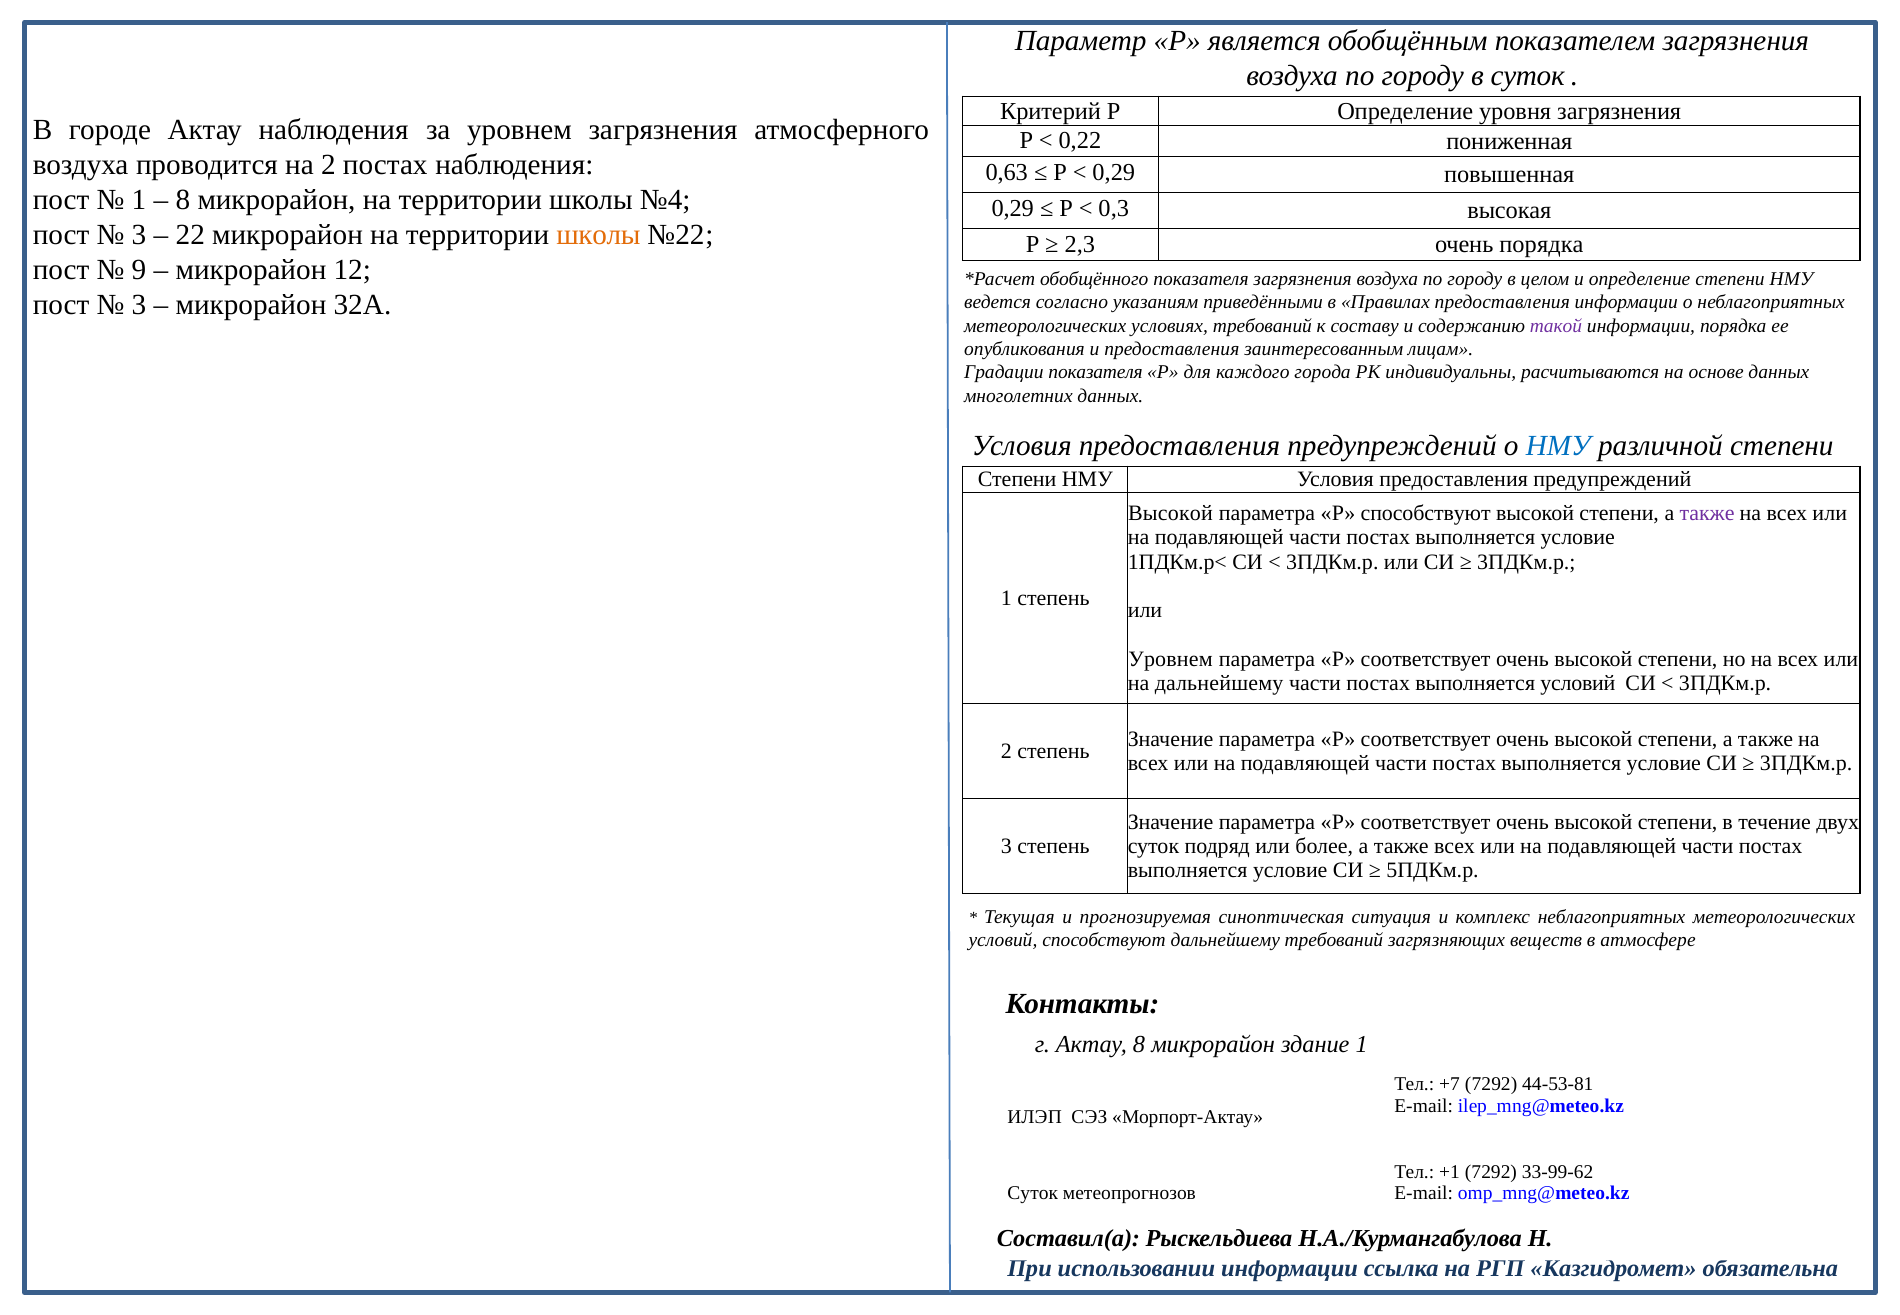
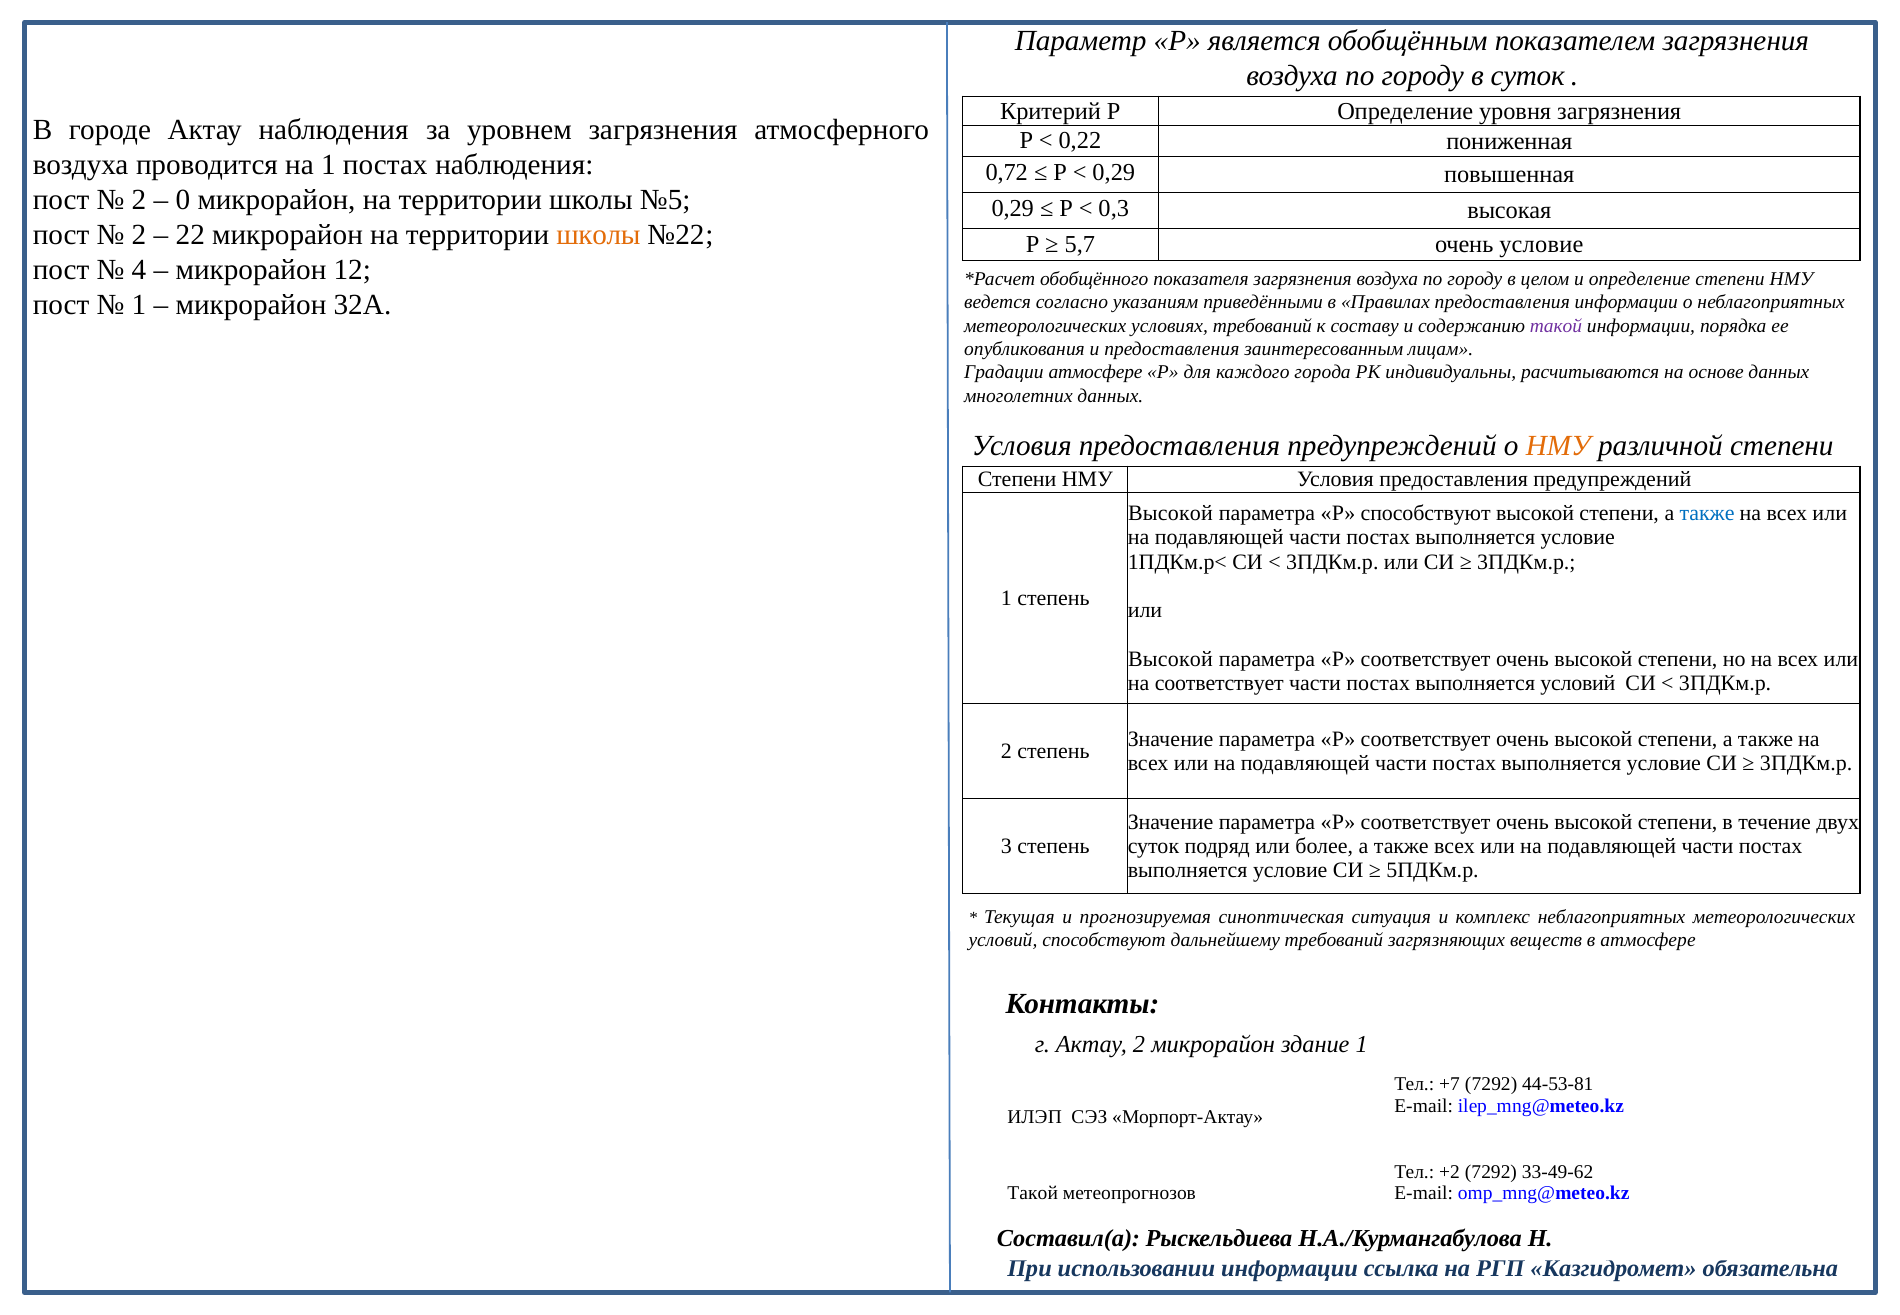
на 2: 2 -> 1 (328, 165)
0,63: 0,63 -> 0,72 (1007, 172)
1: 1 -> 2 (139, 200)
8: 8 -> 0 (183, 200)
№4: №4 -> №5 (665, 200)
3: 3 -> 2 (139, 235)
2,3: 2,3 -> 5,7 (1080, 244)
очень порядка: порядка -> условие (1541, 245)
9: 9 -> 4 (139, 270)
3: 3 -> 1 (139, 305)
Градации показателя: показателя -> атмосфере (1096, 372)
НМУ colour: blue -> orange (1558, 446)
также colour: purple -> blue (1707, 513)
Уровнем: Уровнем -> Высокой (1171, 659)
на дальнейшему: дальнейшему -> соответствует (1219, 684)
Актау 8: 8 -> 2 (1139, 1045)
+1: +1 -> +2 (1450, 1172)
33-99-62: 33-99-62 -> 33-49-62 (1558, 1172)
Суток: Суток -> Такой (1033, 1194)
